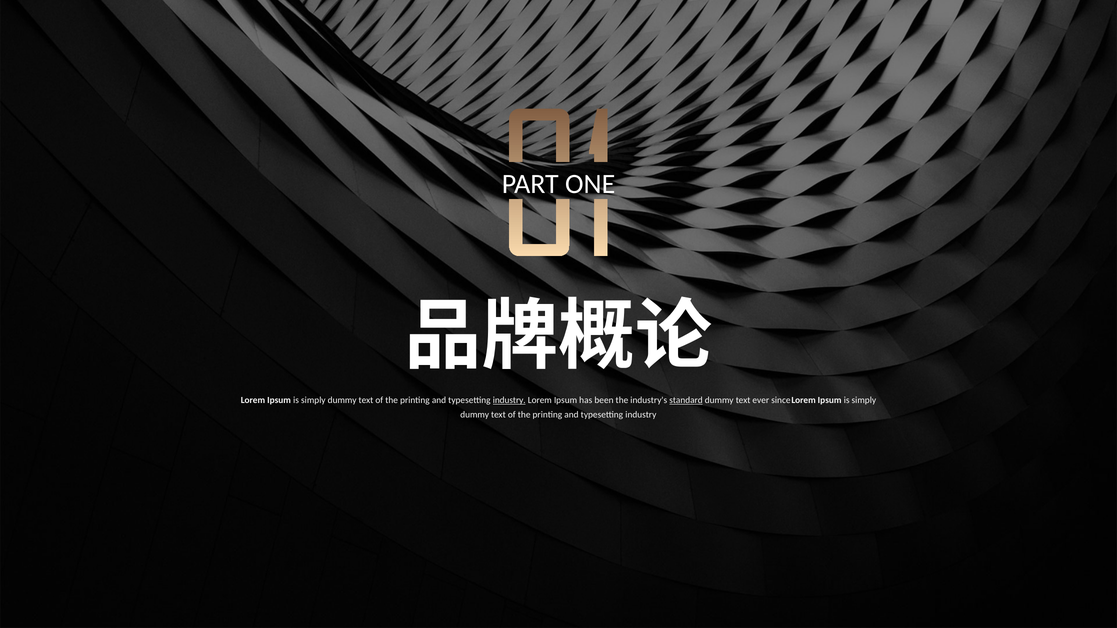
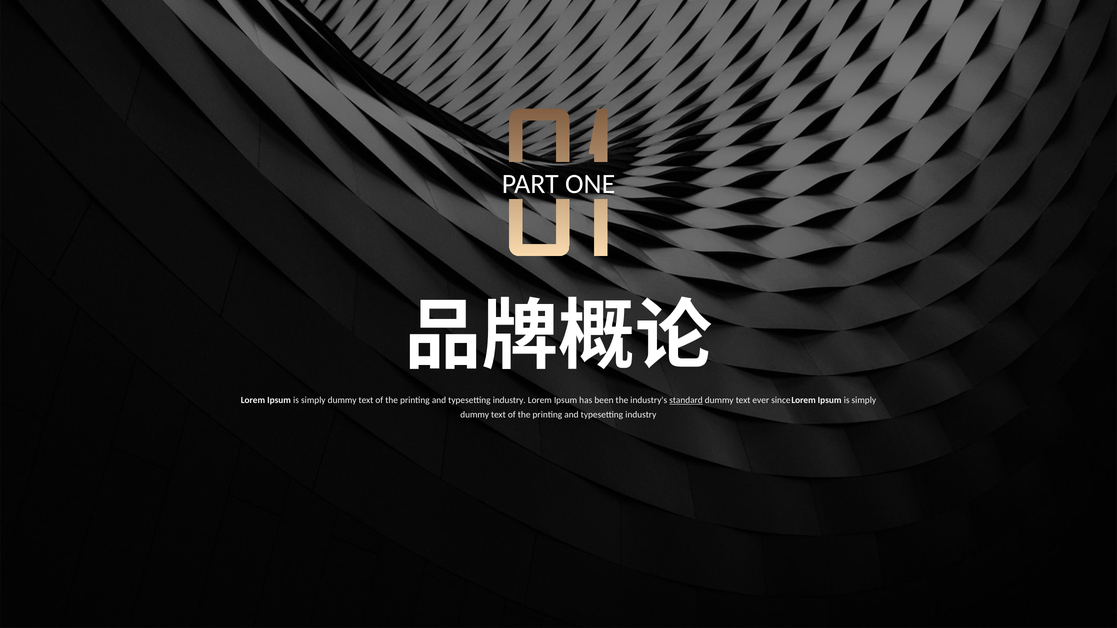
industry underline: present -> none (509, 401)
